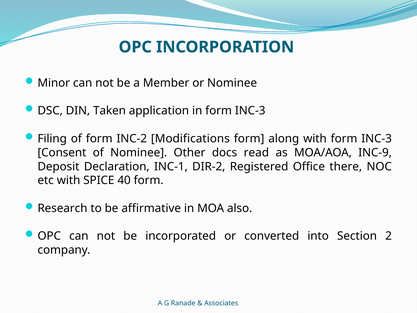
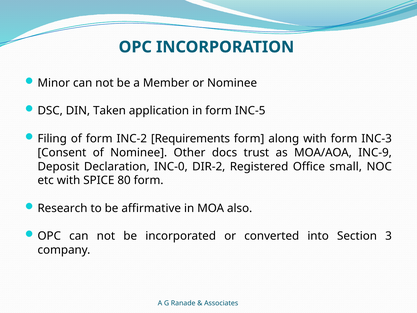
in form INC-3: INC-3 -> INC-5 (250, 111)
Modifications: Modifications -> Requirements (191, 139)
read: read -> trust (256, 152)
INC-1: INC-1 -> INC-0 (171, 166)
there: there -> small (346, 166)
40: 40 -> 80 (124, 180)
2: 2 -> 3 (388, 236)
